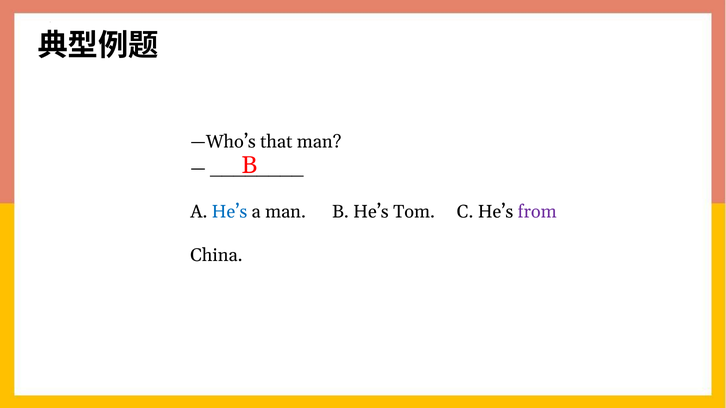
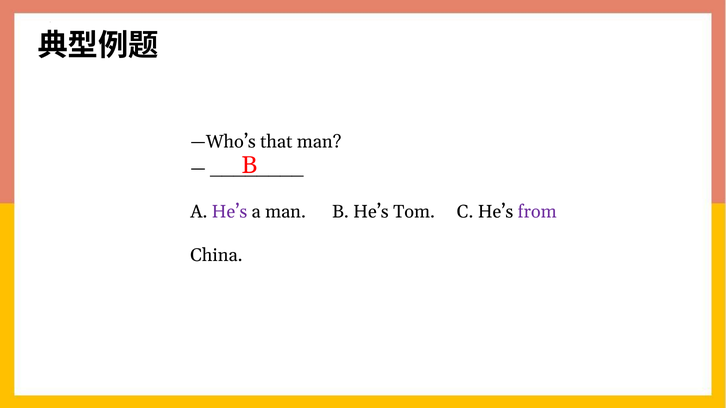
He’s colour: blue -> purple (229, 212)
